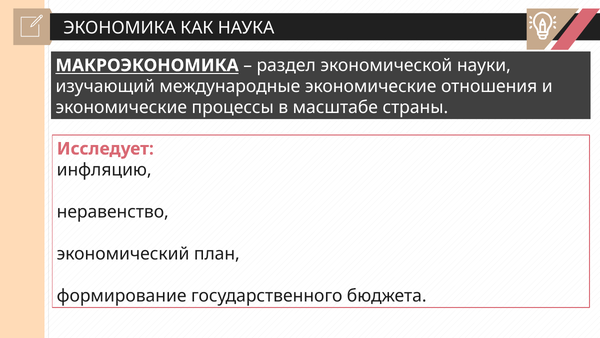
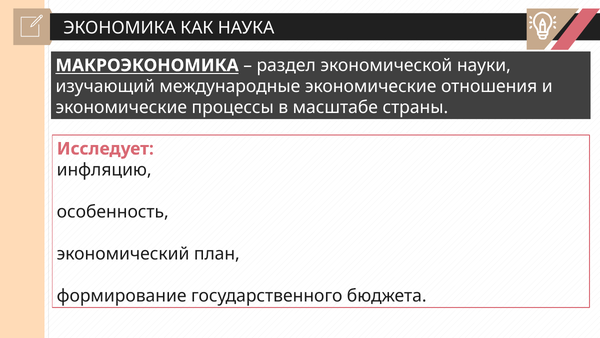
неравенство: неравенство -> особенность (113, 212)
